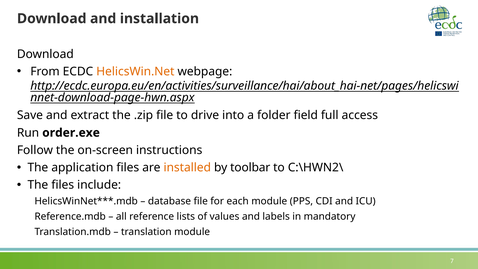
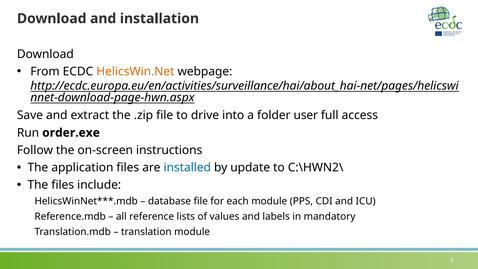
field: field -> user (306, 115)
installed colour: orange -> blue (187, 167)
toolbar: toolbar -> update (250, 167)
